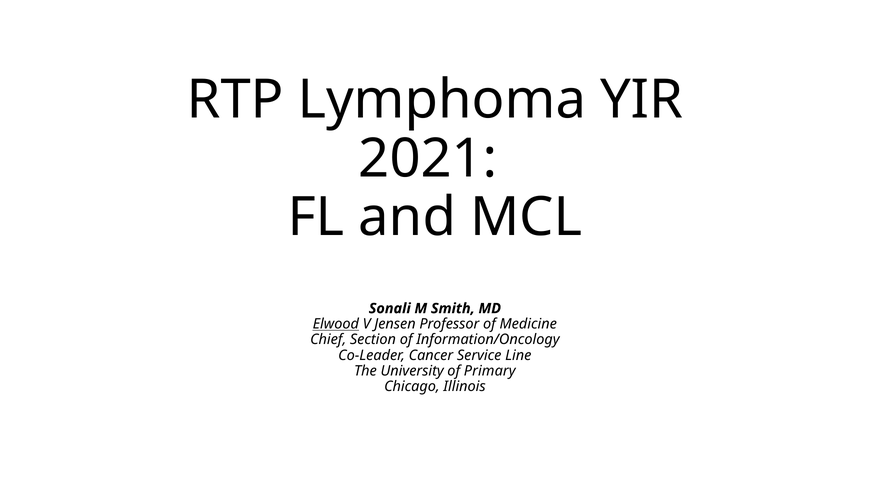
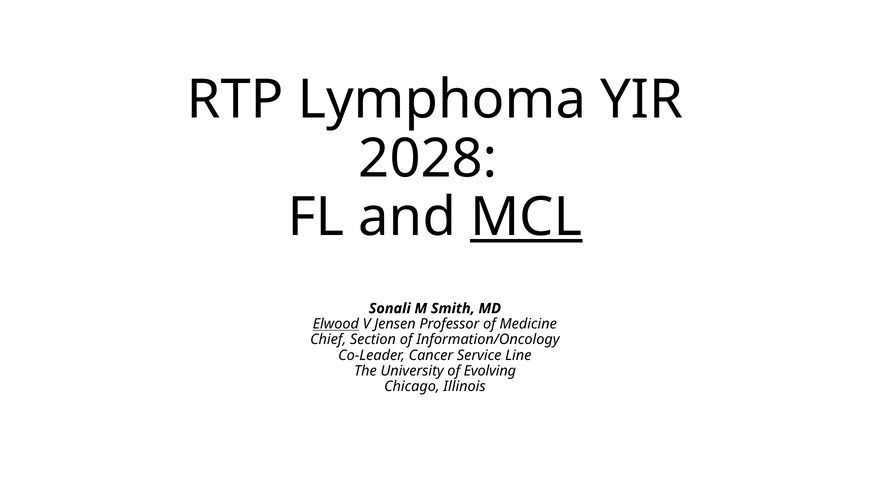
2021: 2021 -> 2028 (428, 159)
MCL underline: none -> present (526, 217)
Primary: Primary -> Evolving (490, 371)
